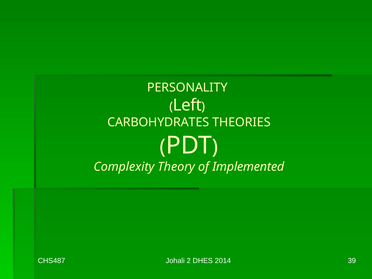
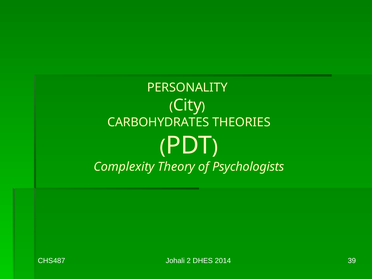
Left: Left -> City (187, 105)
Implemented: Implemented -> Psychologists (248, 167)
